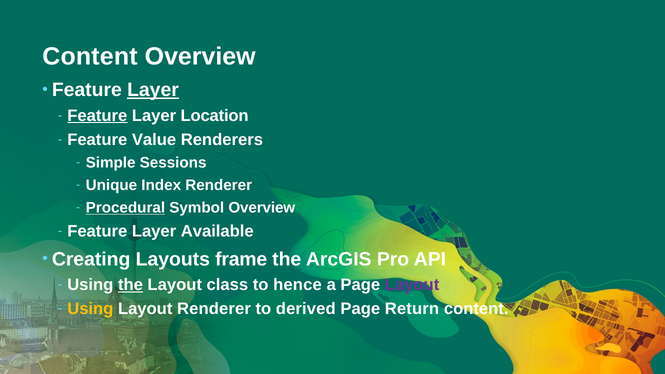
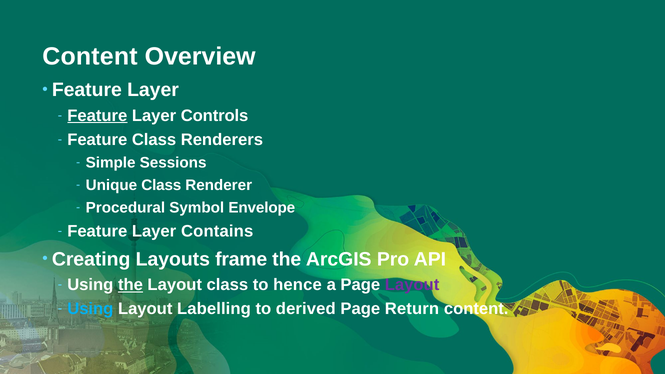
Layer underline: present -> none (153, 90)
Location: Location -> Controls (215, 116)
Feature Value: Value -> Class (154, 140)
Unique Index: Index -> Class (161, 185)
Procedural underline: present -> none (125, 208)
Symbol Overview: Overview -> Envelope (262, 208)
Available: Available -> Contains (217, 231)
Using colour: yellow -> light blue (90, 309)
Layout Renderer: Renderer -> Labelling (214, 309)
